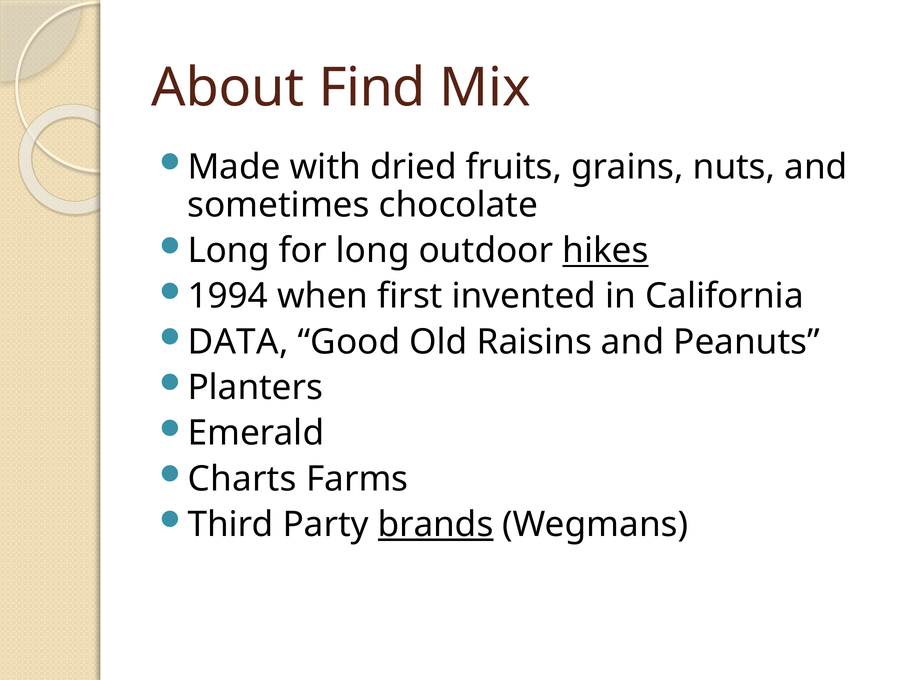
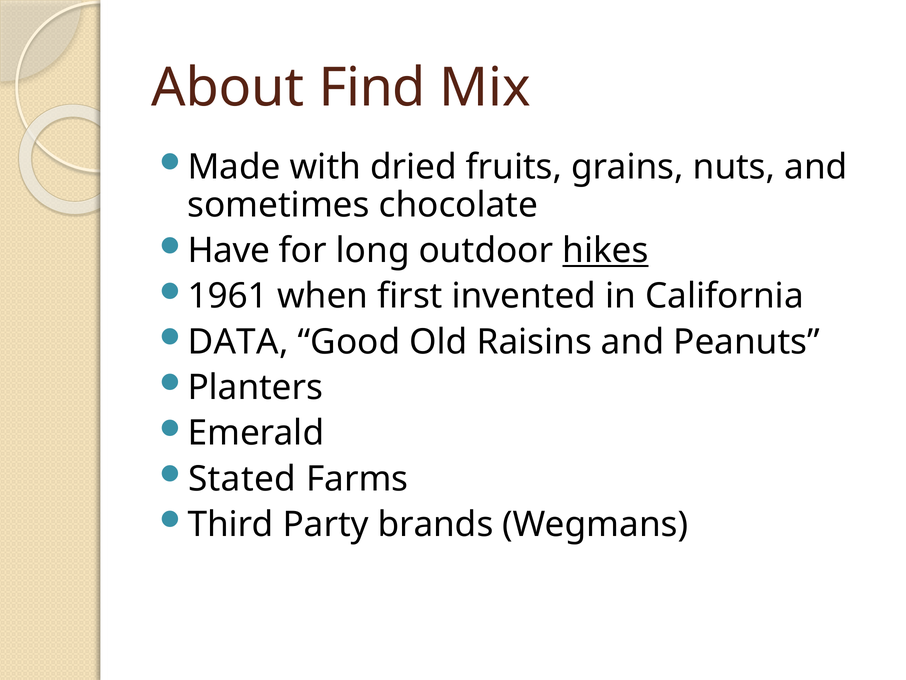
Long: Long -> Have (229, 251)
1994: 1994 -> 1961 (228, 296)
Charts: Charts -> Stated (242, 479)
brands underline: present -> none (436, 524)
